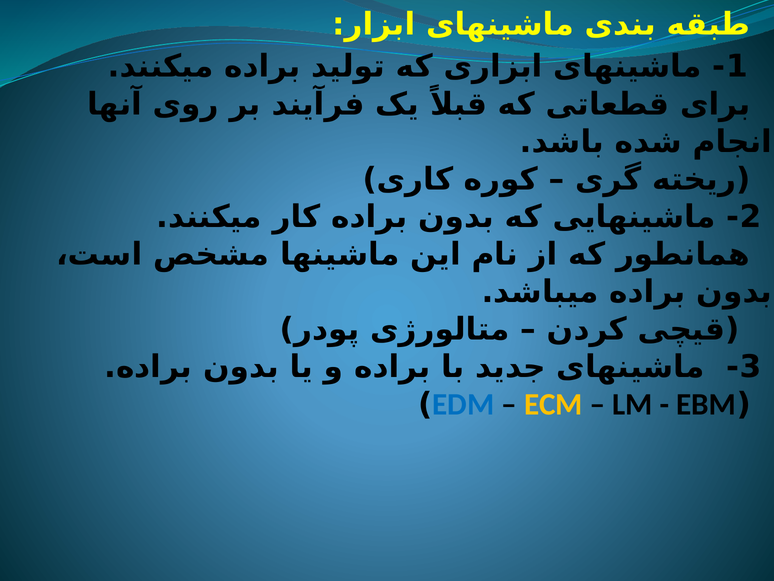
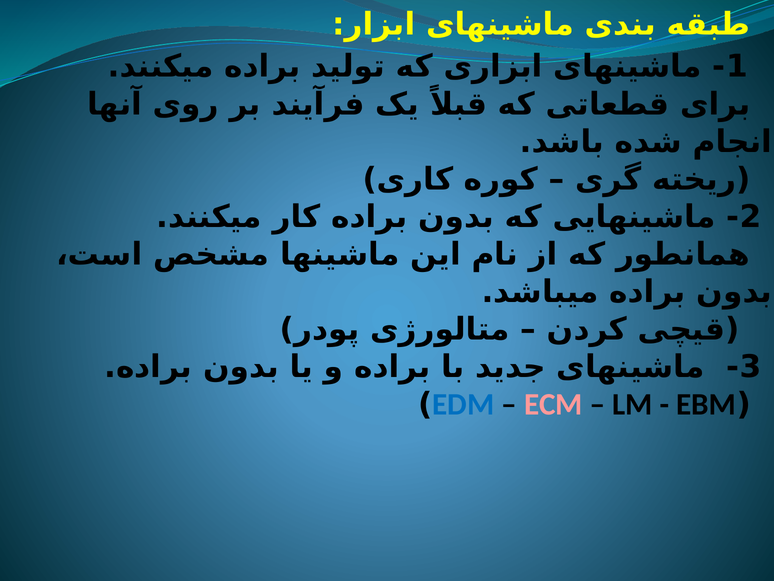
ECM colour: yellow -> pink (553, 404)
